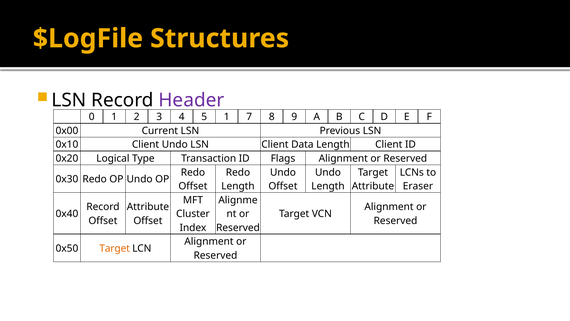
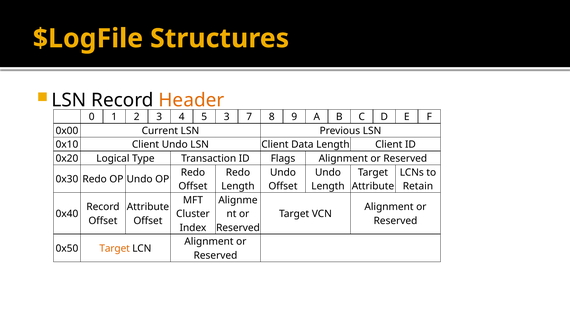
Header colour: purple -> orange (191, 100)
5 1: 1 -> 3 (227, 117)
Eraser: Eraser -> Retain (418, 186)
